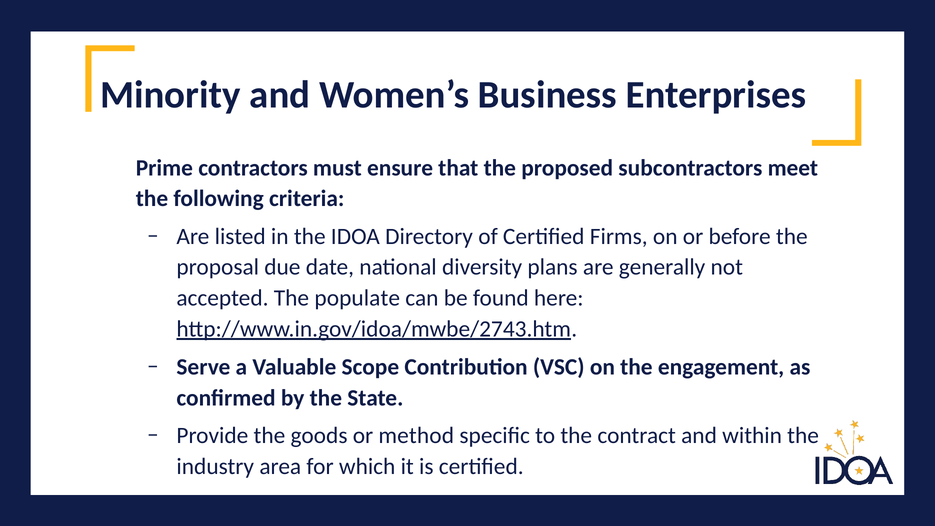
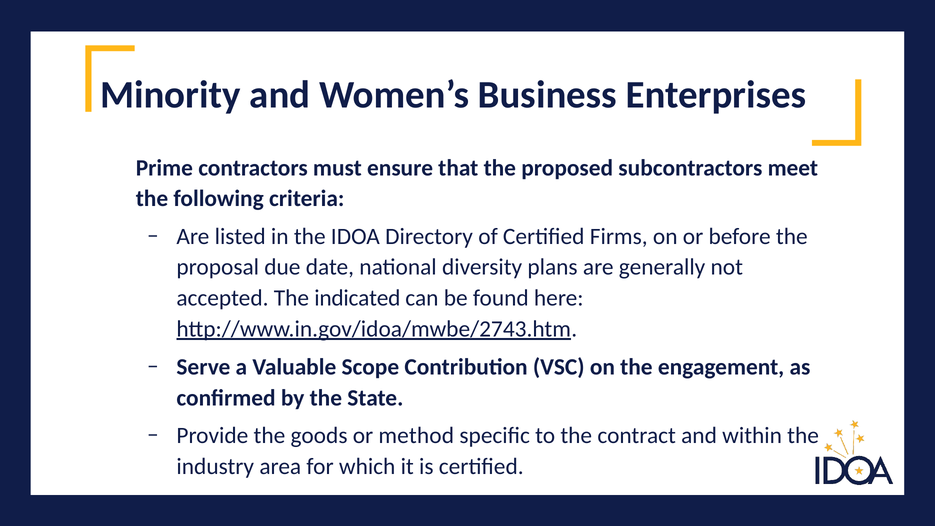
populate: populate -> indicated (357, 298)
